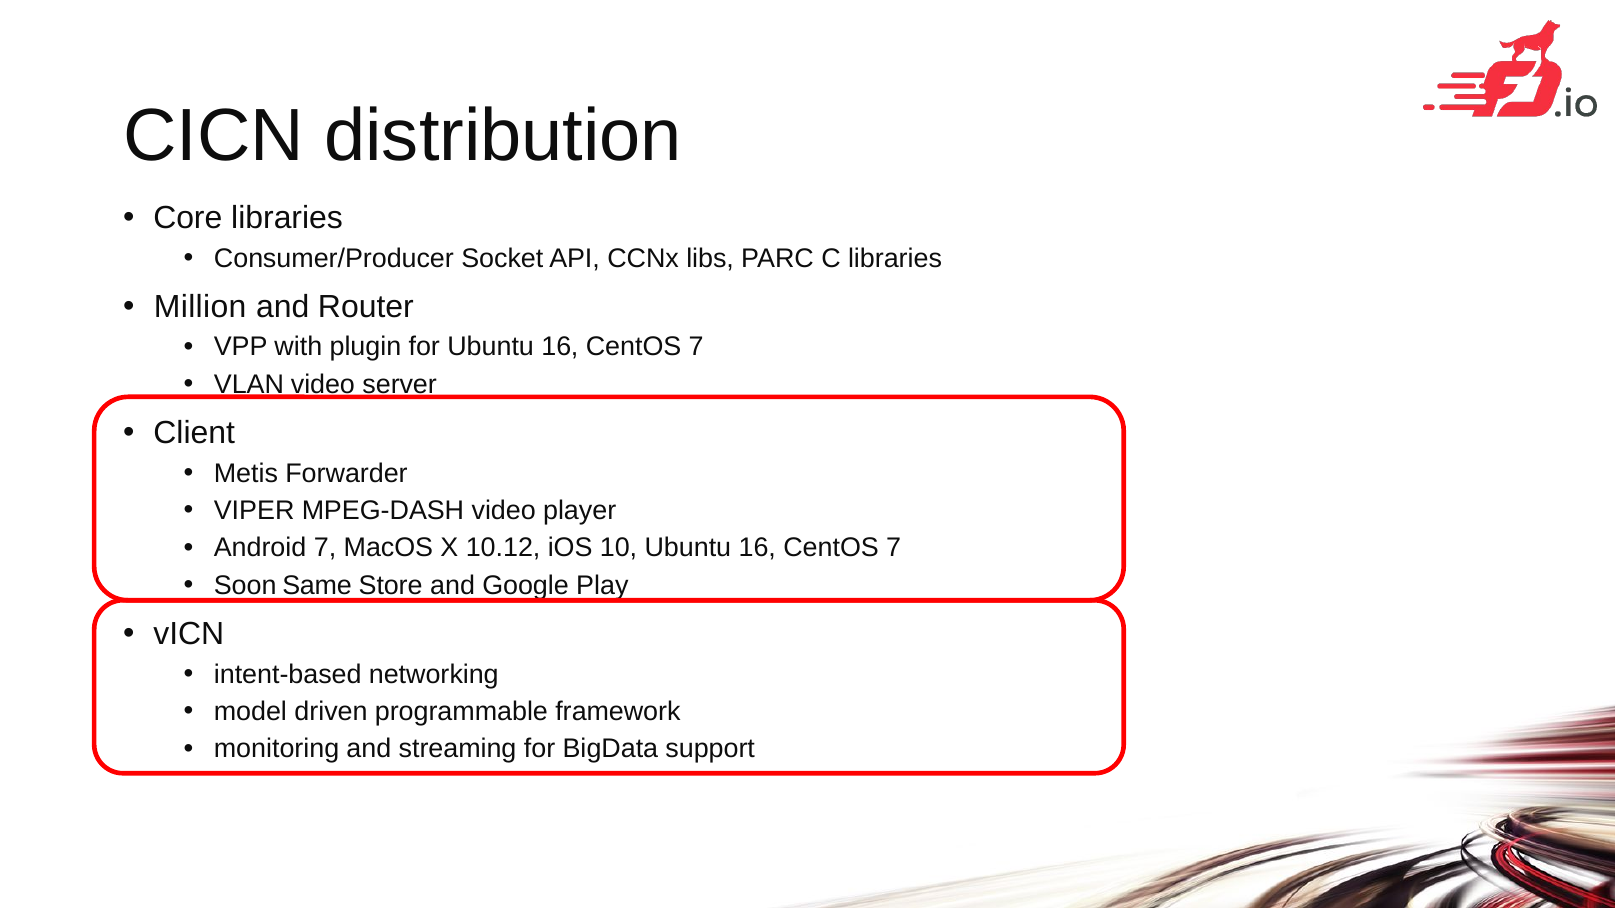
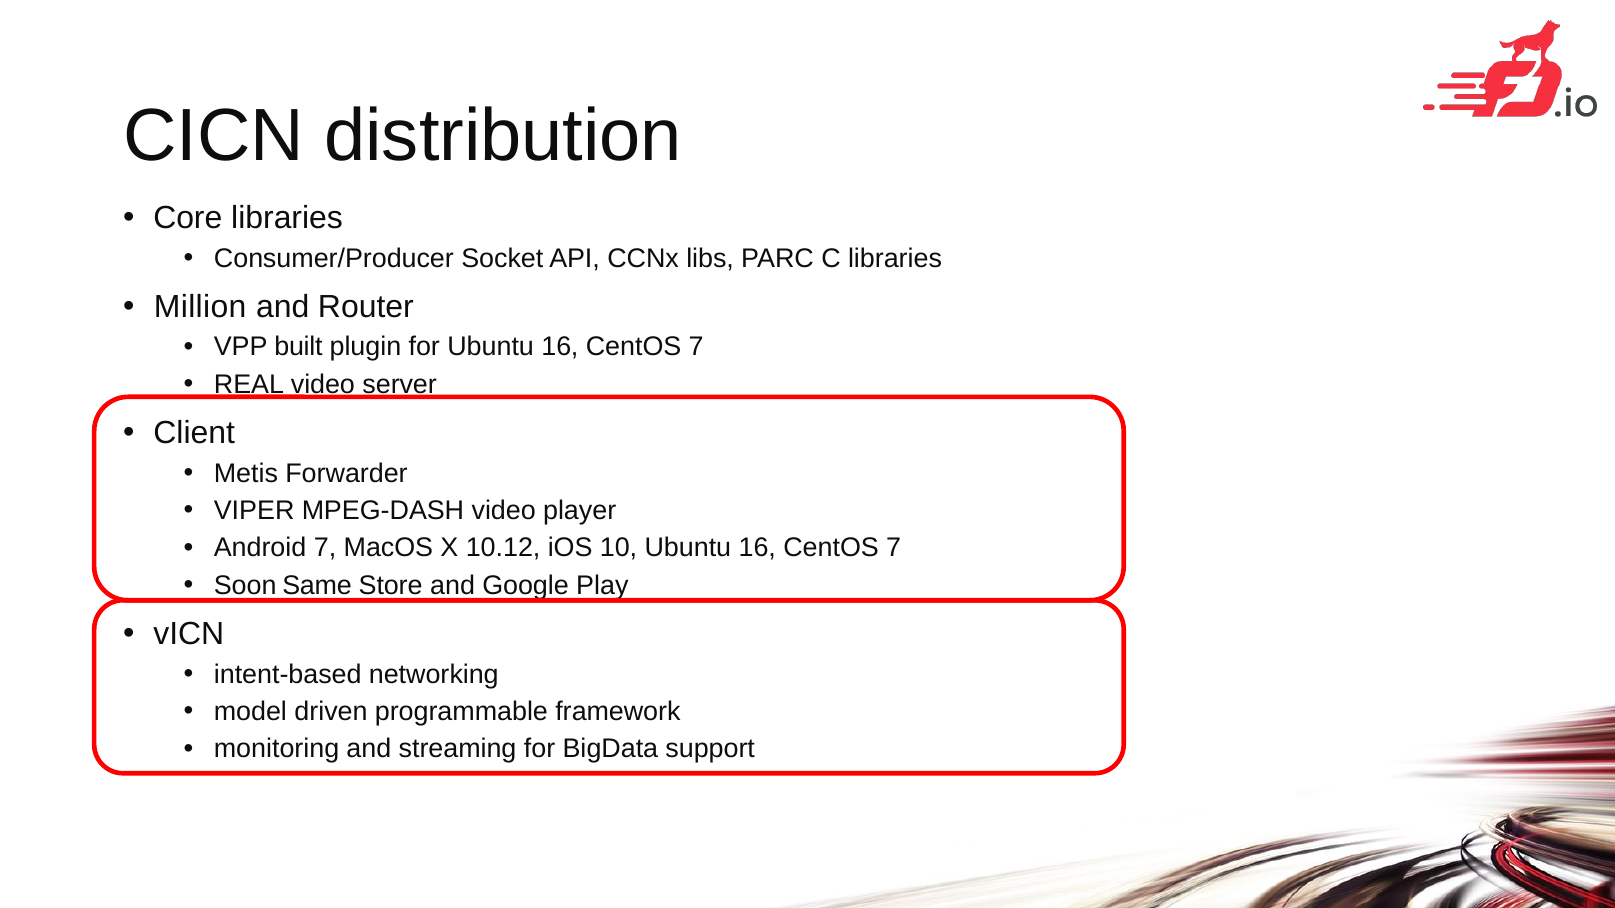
with: with -> built (298, 347)
VLAN: VLAN -> REAL (249, 385)
